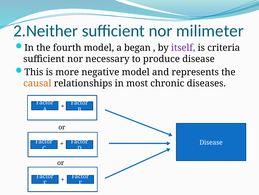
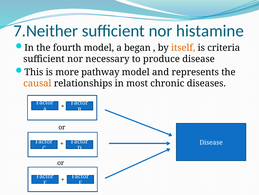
2.Neither: 2.Neither -> 7.Neither (46, 31)
milimeter: milimeter -> histamine (210, 31)
itself colour: purple -> orange (183, 48)
negative: negative -> pathway (100, 72)
